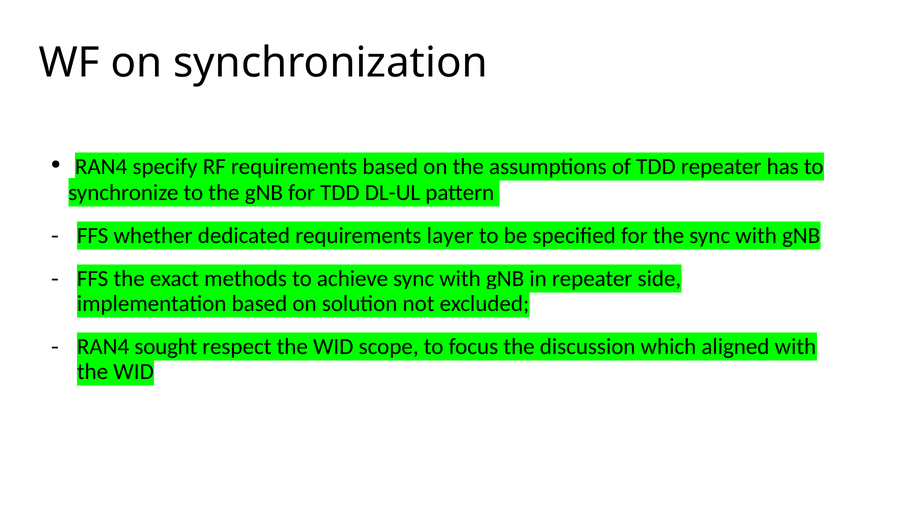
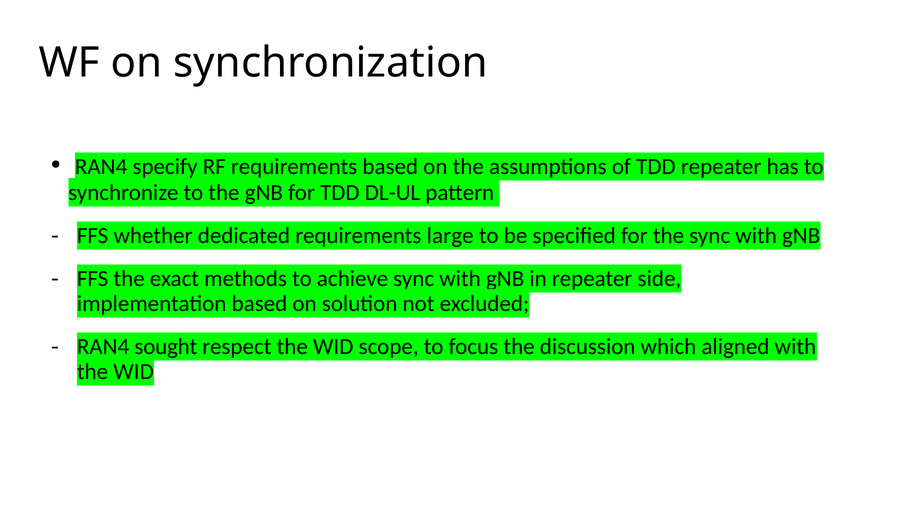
layer: layer -> large (450, 236)
